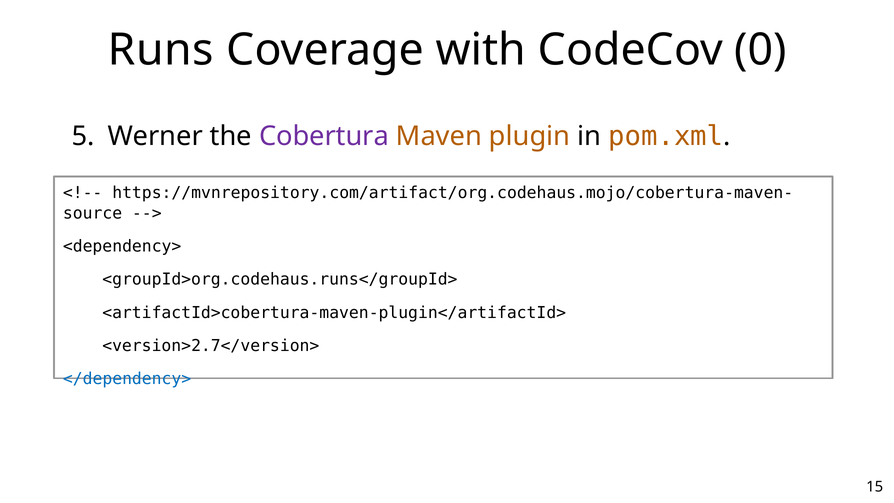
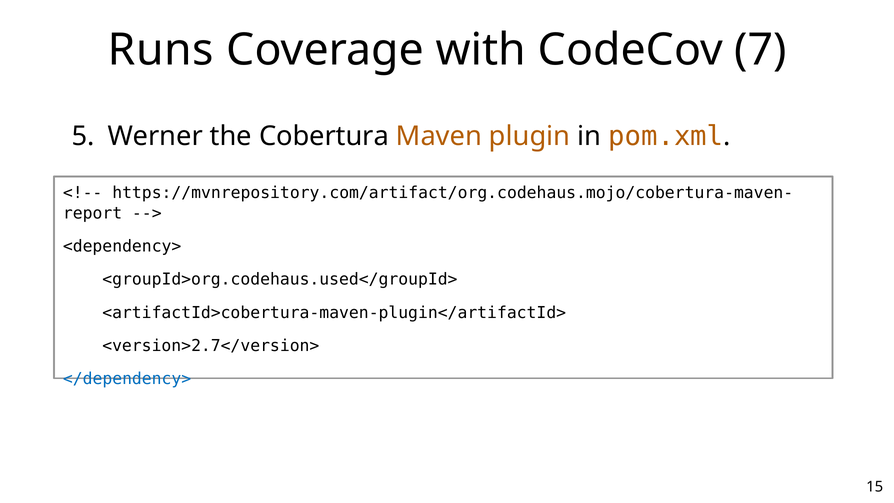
0: 0 -> 7 (761, 50)
Cobertura colour: purple -> black (324, 136)
source: source -> report (93, 213)
<groupId>org.codehaus.runs</groupId>: <groupId>org.codehaus.runs</groupId> -> <groupId>org.codehaus.used</groupId> (280, 280)
